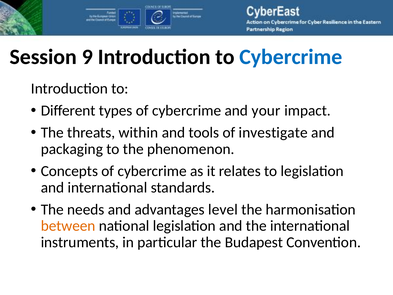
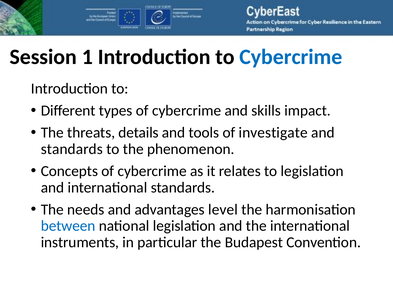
9: 9 -> 1 (87, 57)
your: your -> skills (266, 111)
within: within -> details (139, 132)
packaging: packaging -> standards (72, 149)
between colour: orange -> blue (68, 226)
